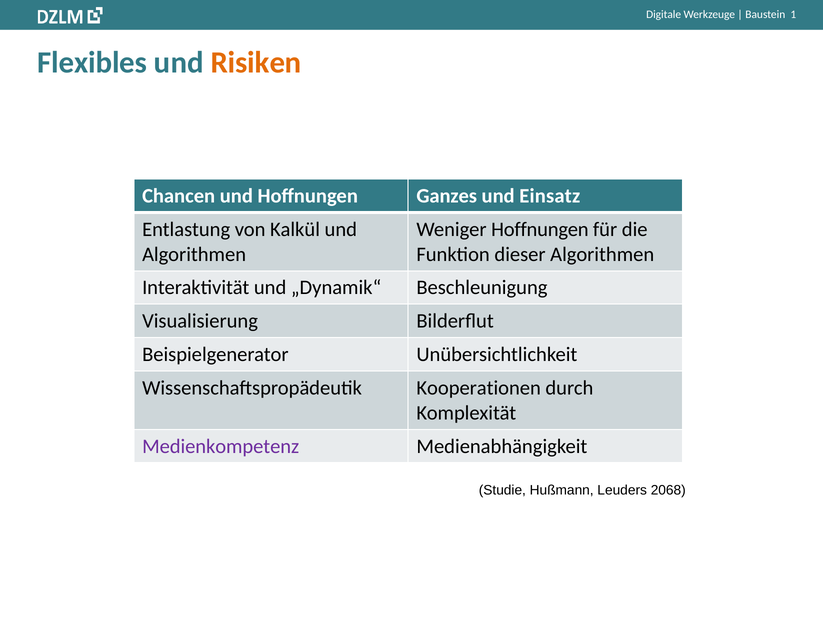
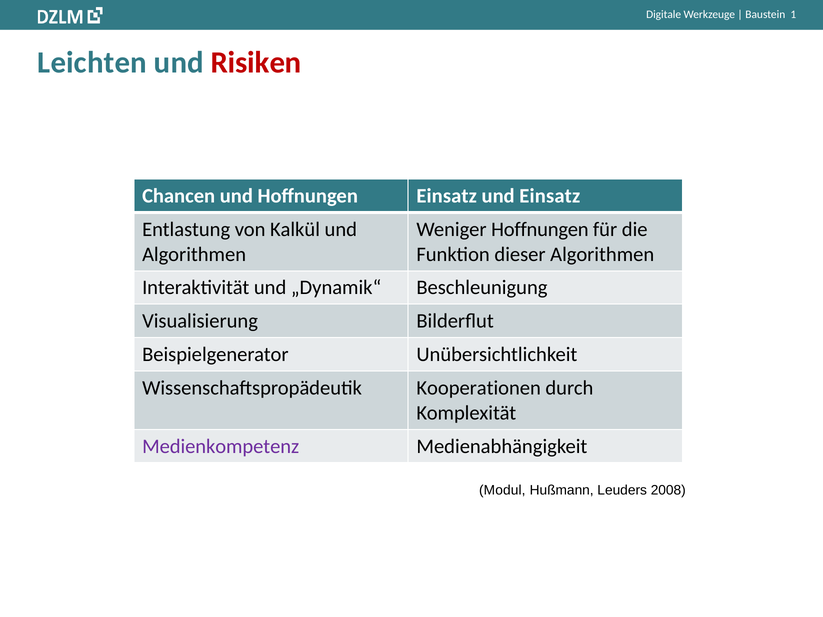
Flexibles: Flexibles -> Leichten (92, 62)
Risiken colour: orange -> red (256, 62)
Hoffnungen Ganzes: Ganzes -> Einsatz (447, 196)
Studie: Studie -> Modul (502, 490)
2068: 2068 -> 2008 (668, 490)
